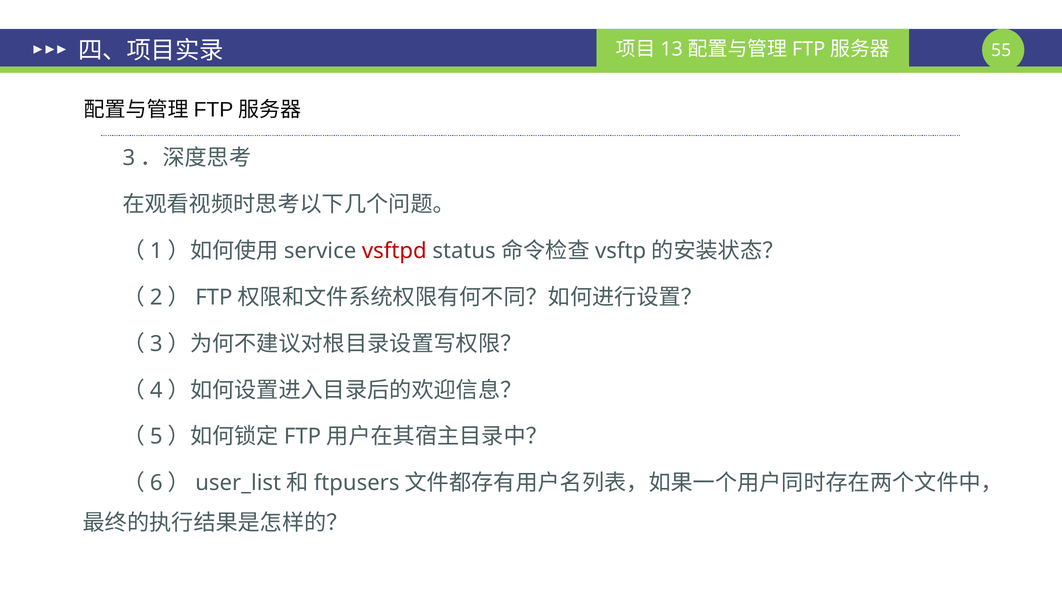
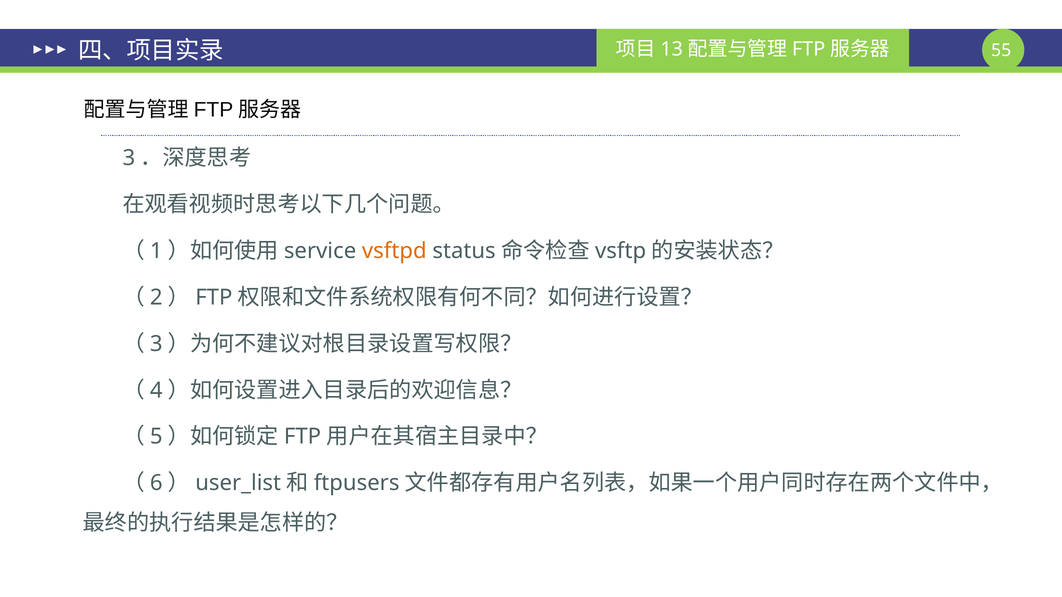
vsftpd colour: red -> orange (394, 251)
